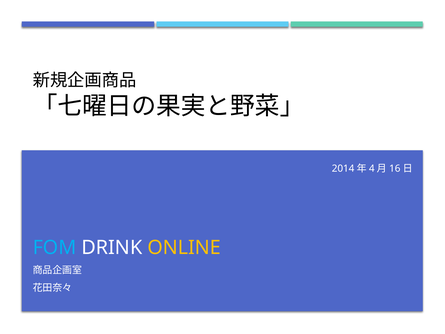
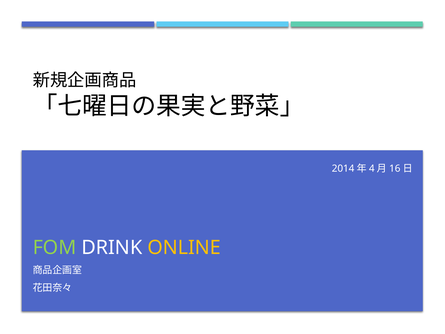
FOM colour: light blue -> light green (55, 247)
